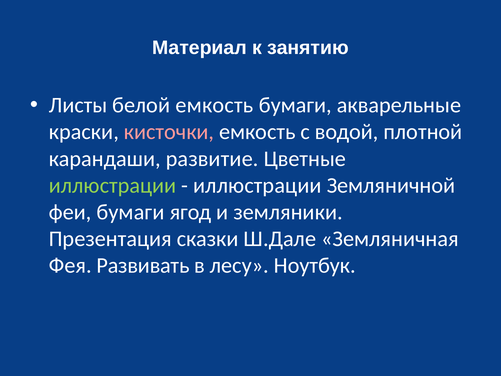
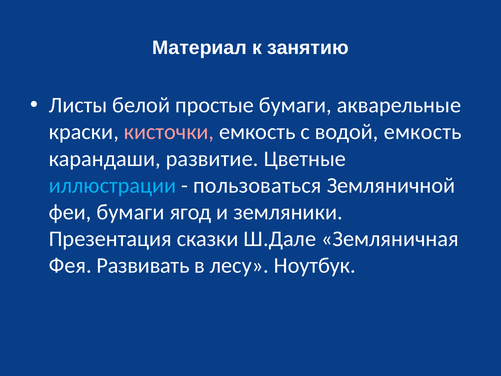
белой емкость: емкость -> простые (215, 105)
водой плотной: плотной -> емкость (423, 132)
иллюстрации colour: light green -> light blue (113, 185)
иллюстрации: иллюстрации -> пользоваться (257, 185)
